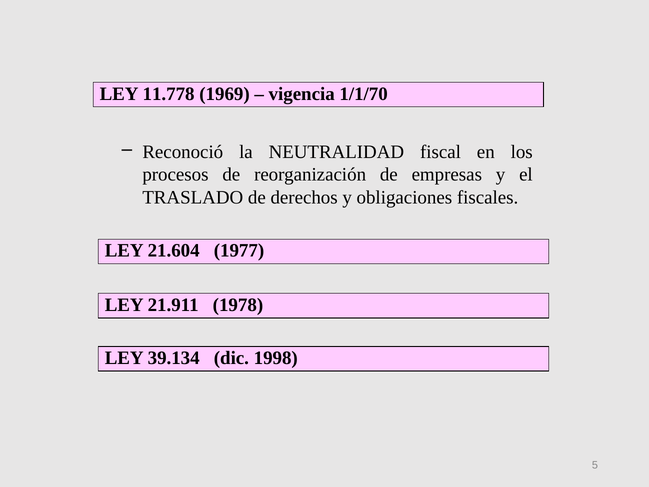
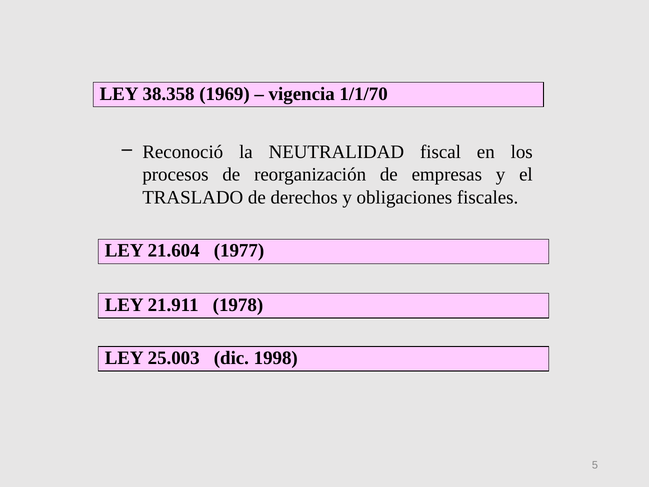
11.778: 11.778 -> 38.358 (169, 94)
39.134: 39.134 -> 25.003 (174, 358)
